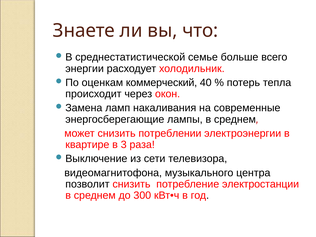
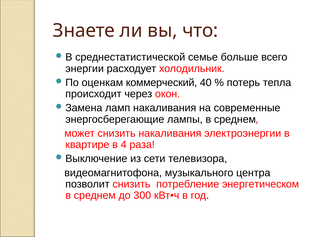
снизить потреблении: потреблении -> накаливания (170, 133)
3: 3 -> 4 (124, 145)
электростанции: электростанции -> энергетическом (261, 184)
